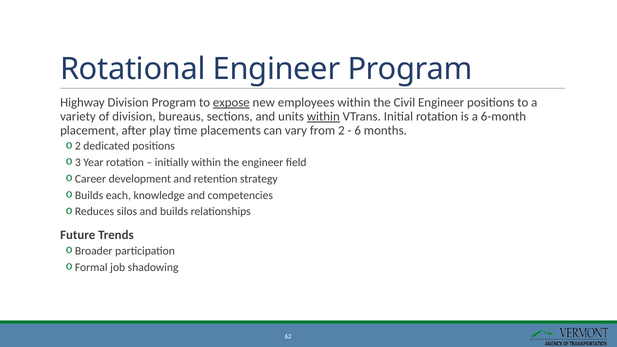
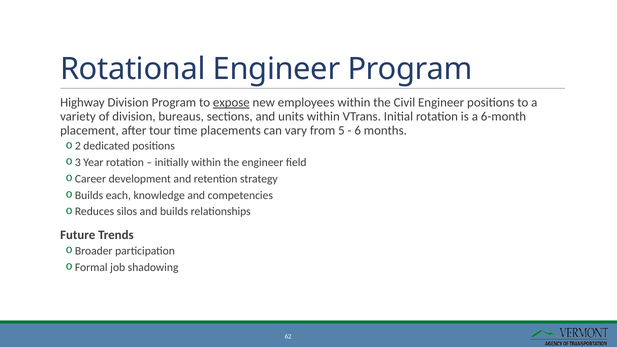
within underline: present -> none (323, 117)
play: play -> tour (160, 130)
2: 2 -> 5 (341, 130)
